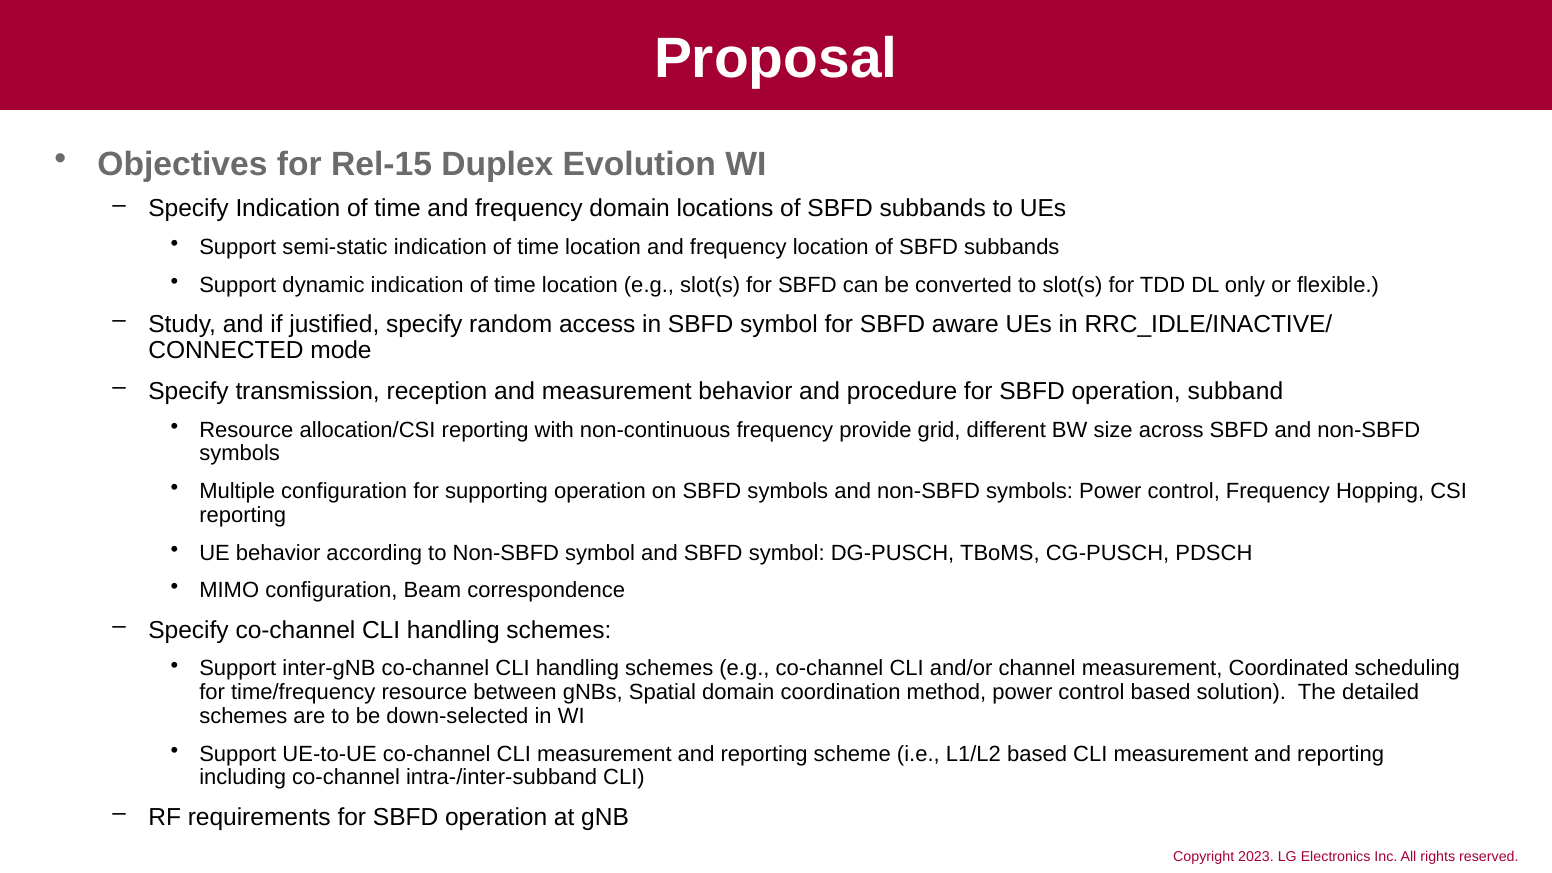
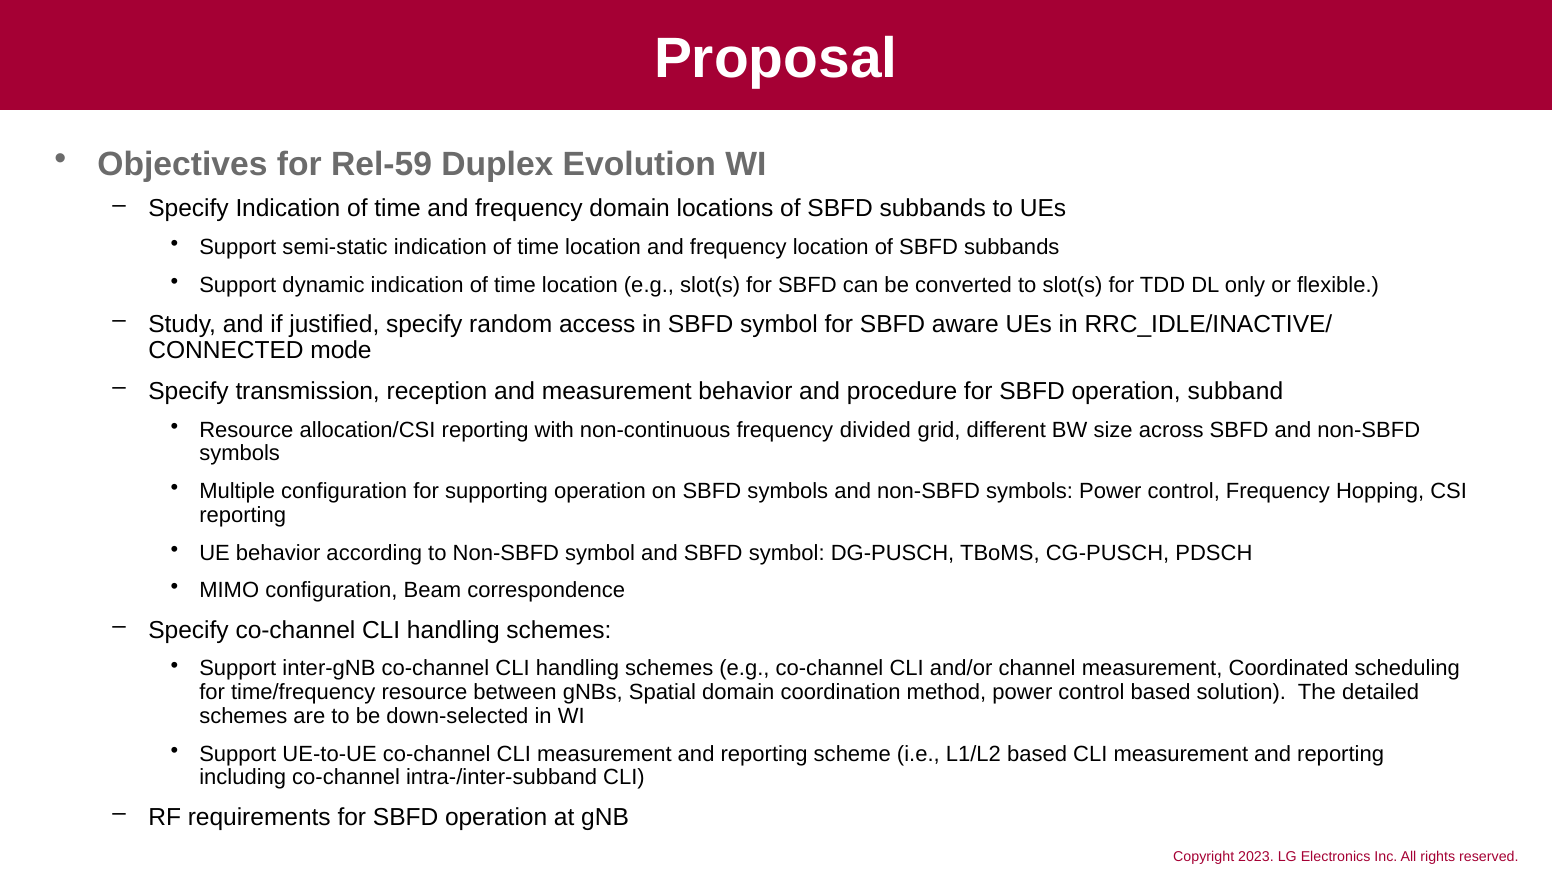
Rel-15: Rel-15 -> Rel-59 (382, 164)
provide: provide -> divided (875, 430)
